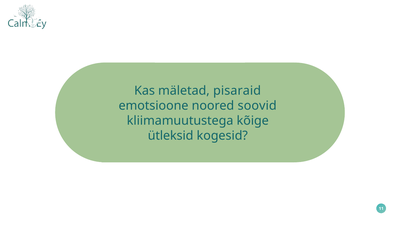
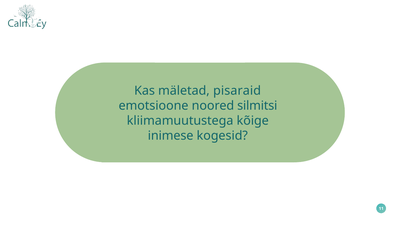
soovid: soovid -> silmitsi (257, 106)
ütleksid: ütleksid -> inimese (171, 136)
